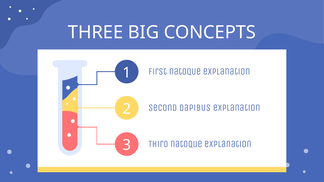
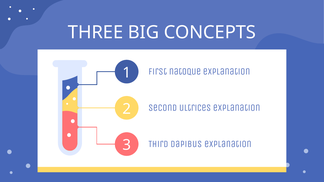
dapibus: dapibus -> ultrices (195, 108)
Third natoque: natoque -> dapibus (186, 144)
